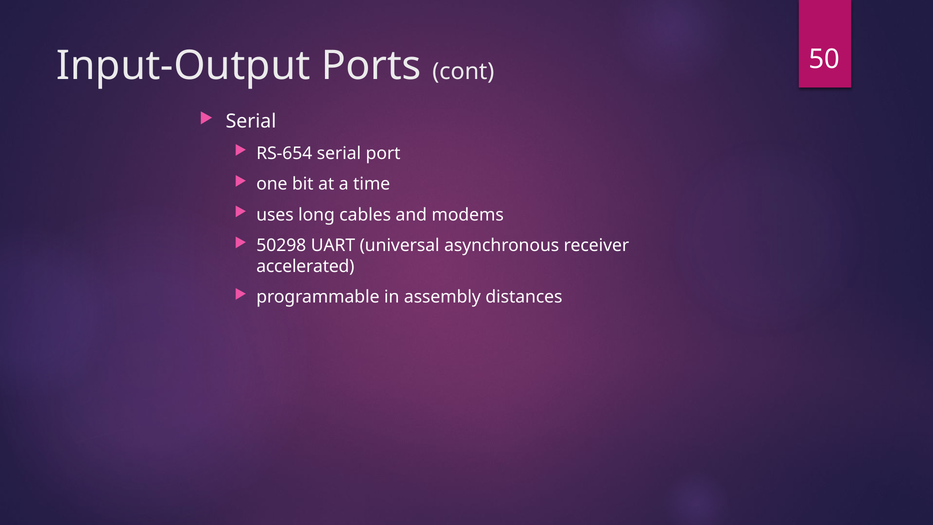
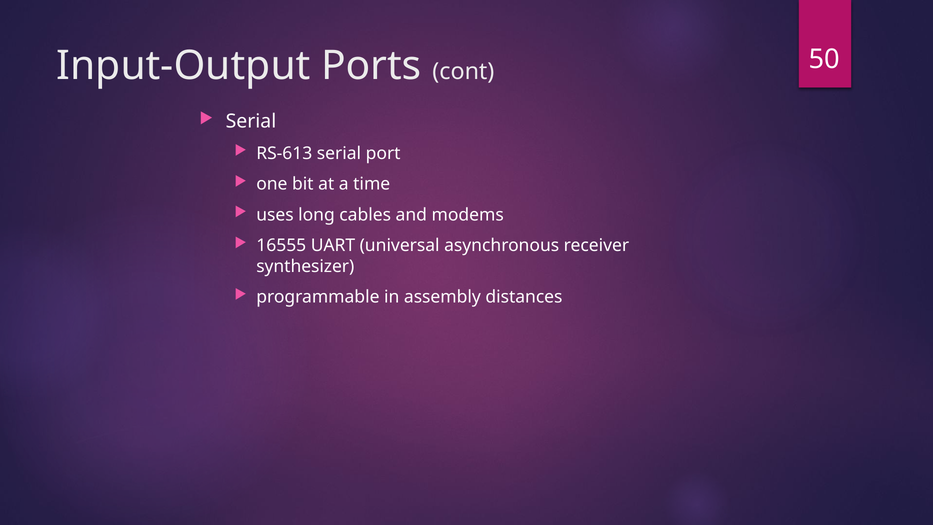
RS-654: RS-654 -> RS-613 (284, 153)
50298: 50298 -> 16555 (281, 245)
accelerated: accelerated -> synthesizer (305, 266)
